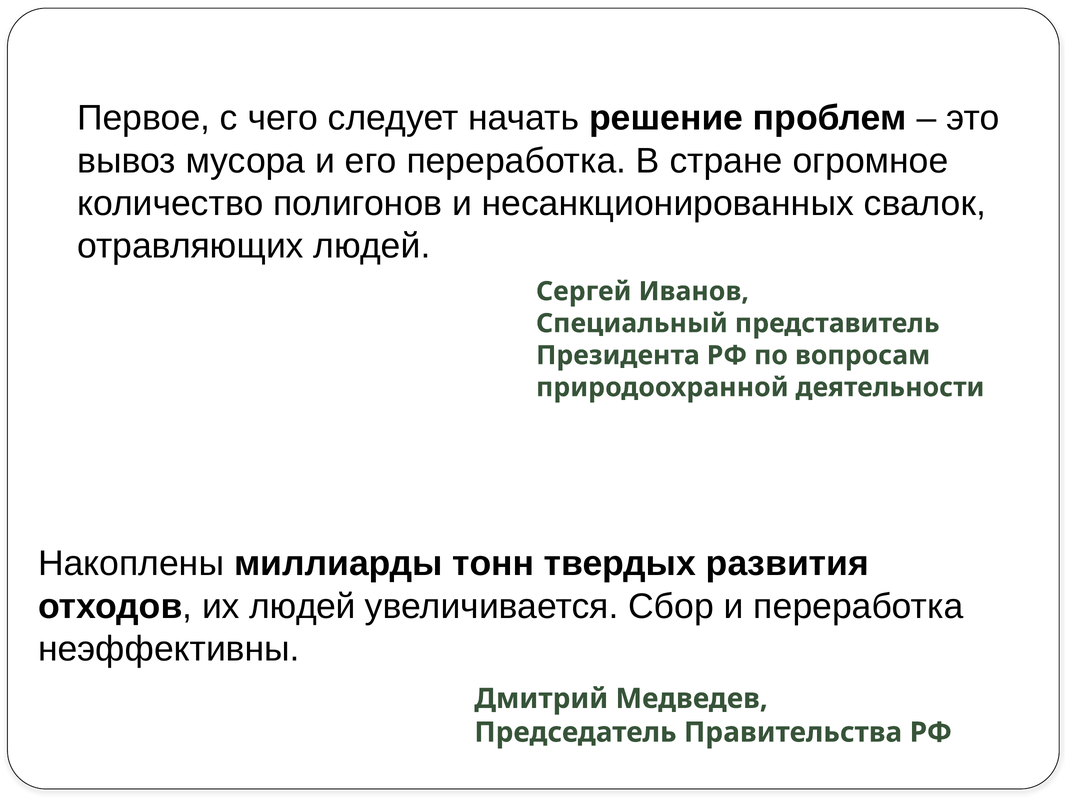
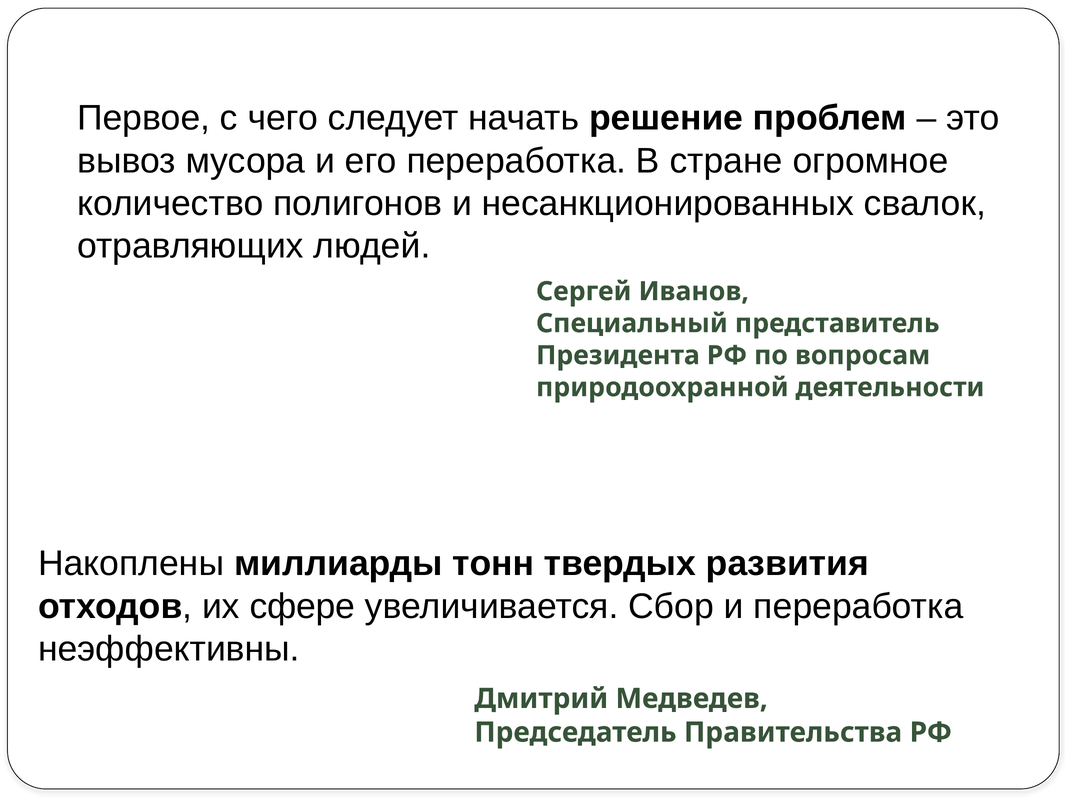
их людей: людей -> сфере (302, 606)
